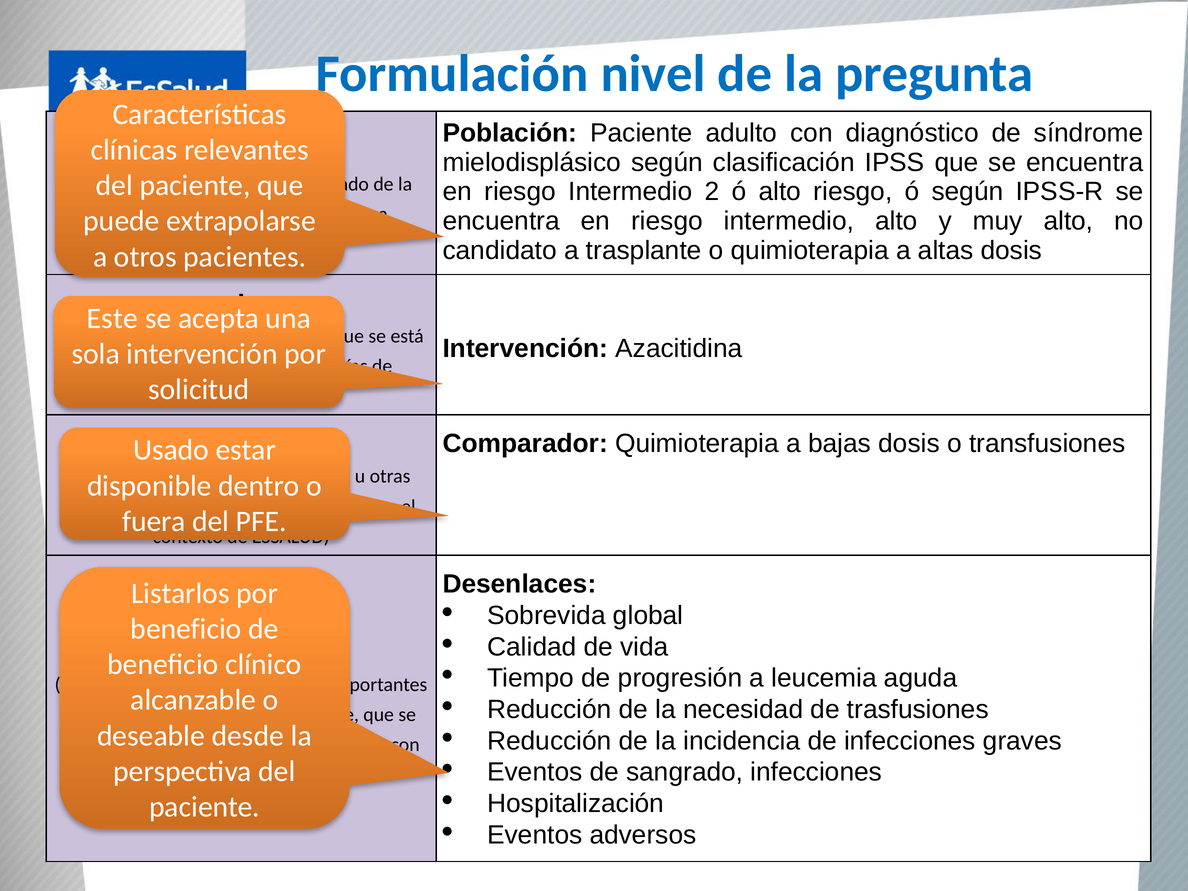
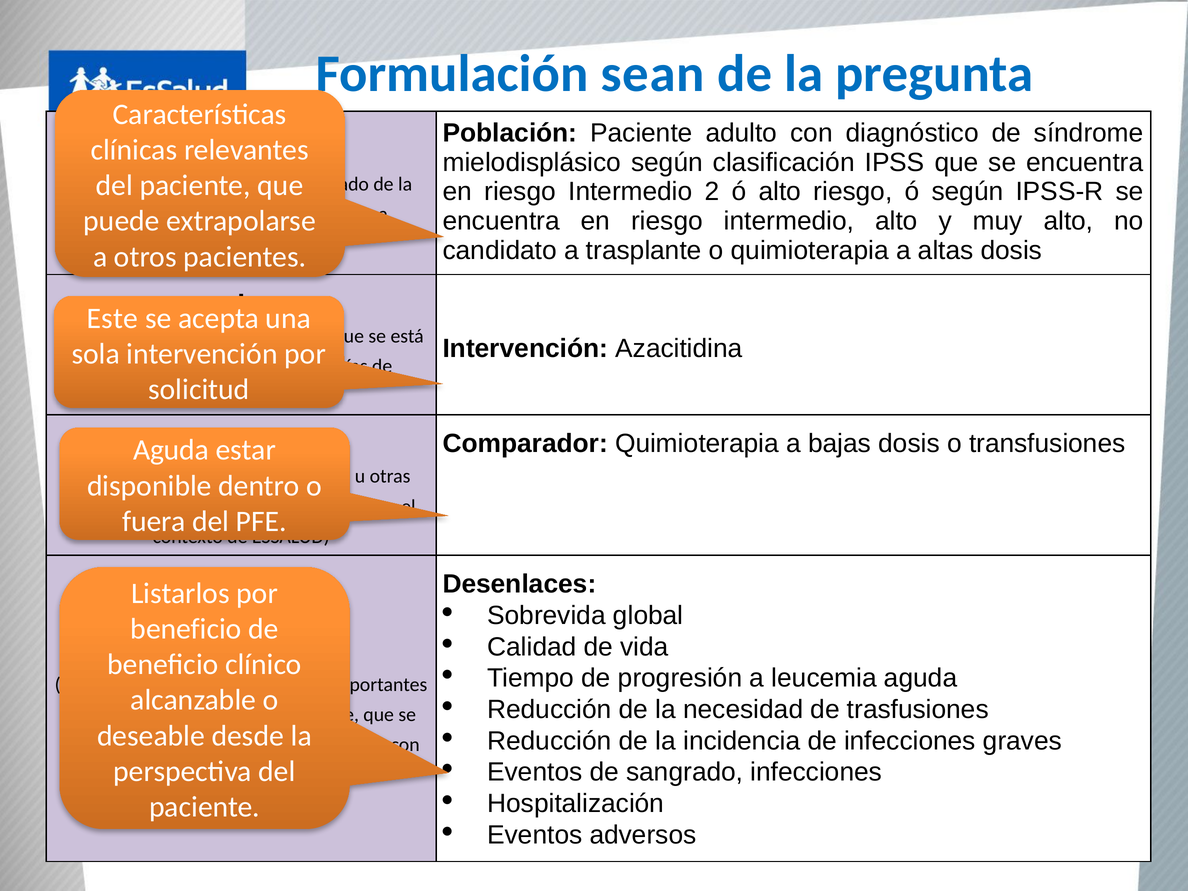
nivel: nivel -> sean (653, 74)
Usado: Usado -> Aguda (171, 450)
